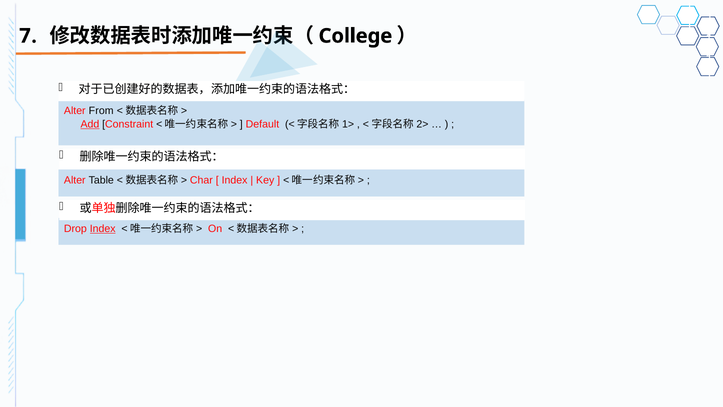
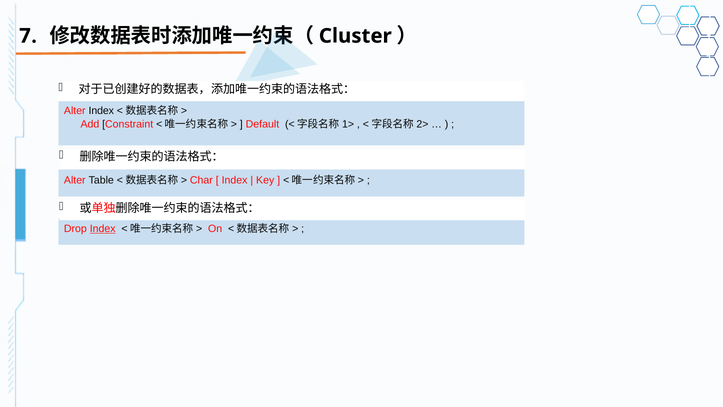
College: College -> Cluster (355, 36)
Alter From: From -> Index (101, 111)
Add underline: present -> none (90, 124)
